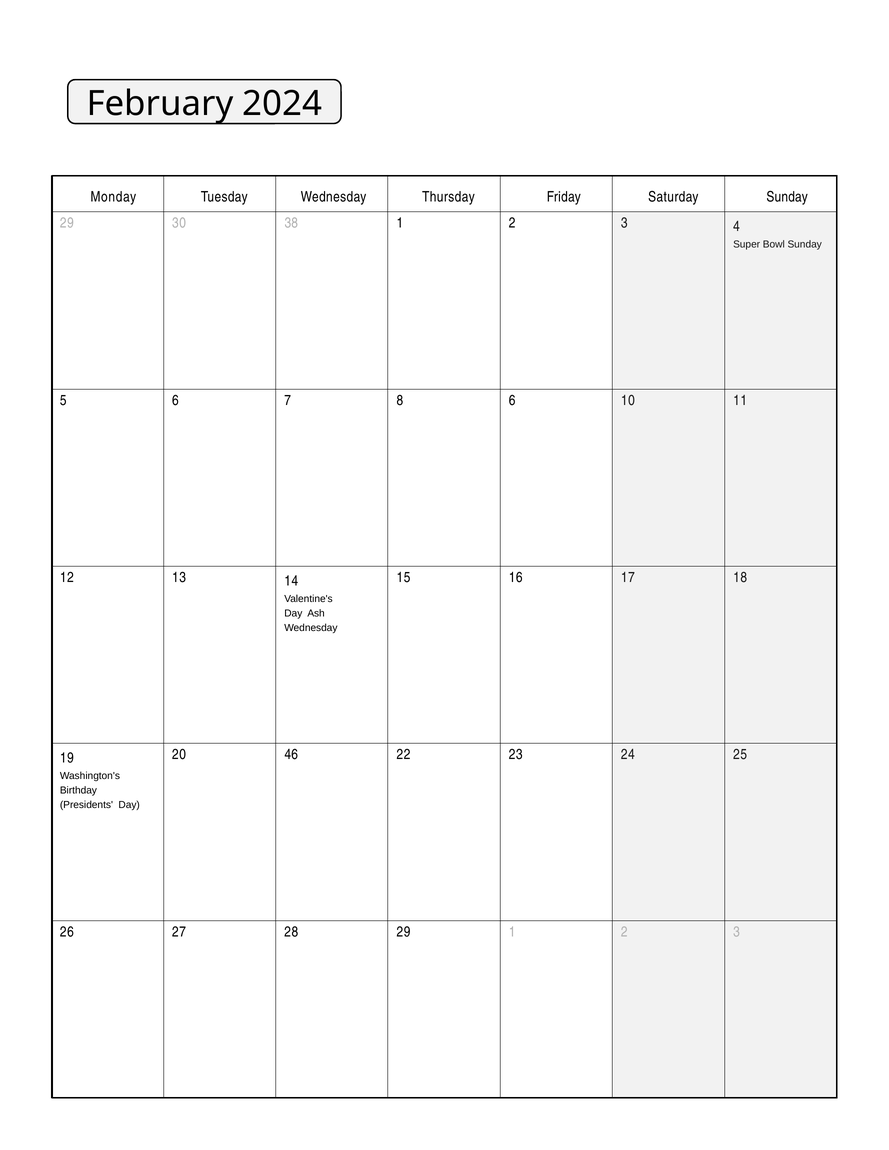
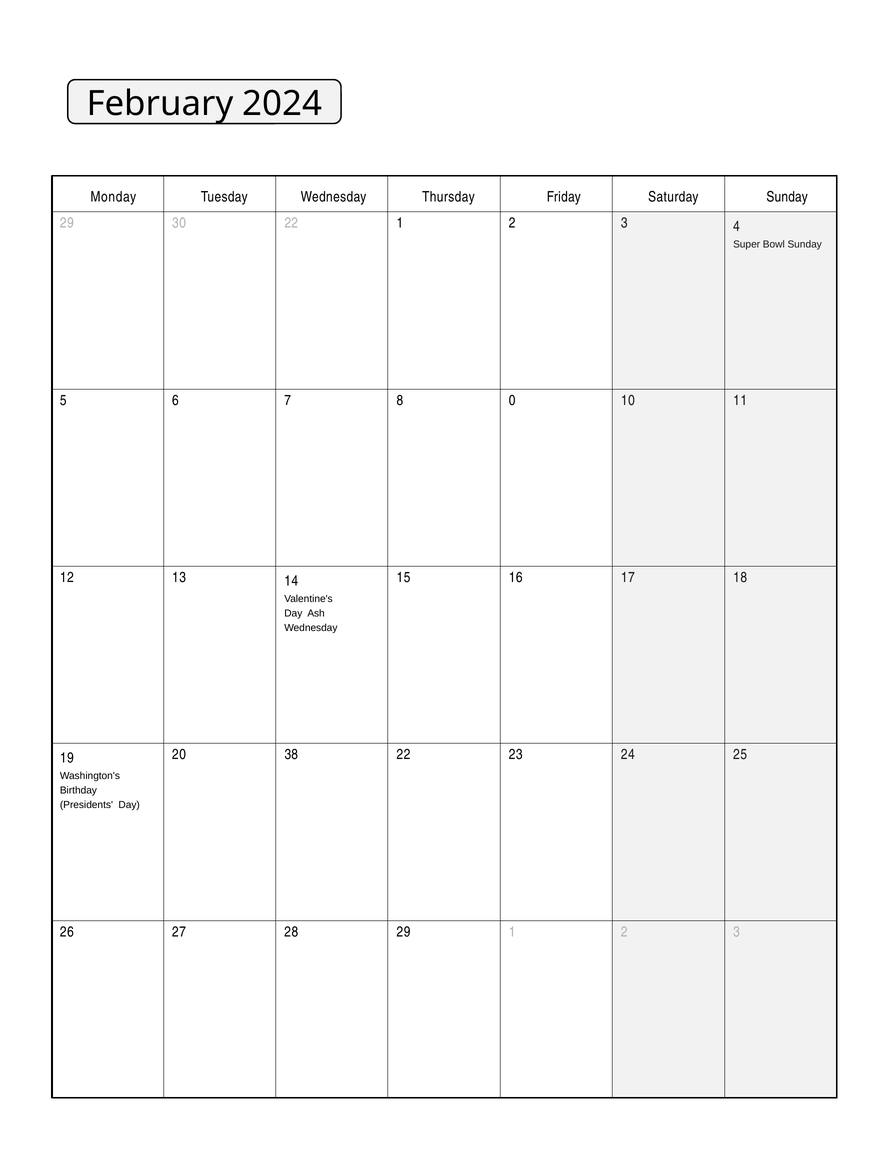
30 38: 38 -> 22 (291, 223)
8 6: 6 -> 0 (512, 401)
46: 46 -> 38 (291, 755)
